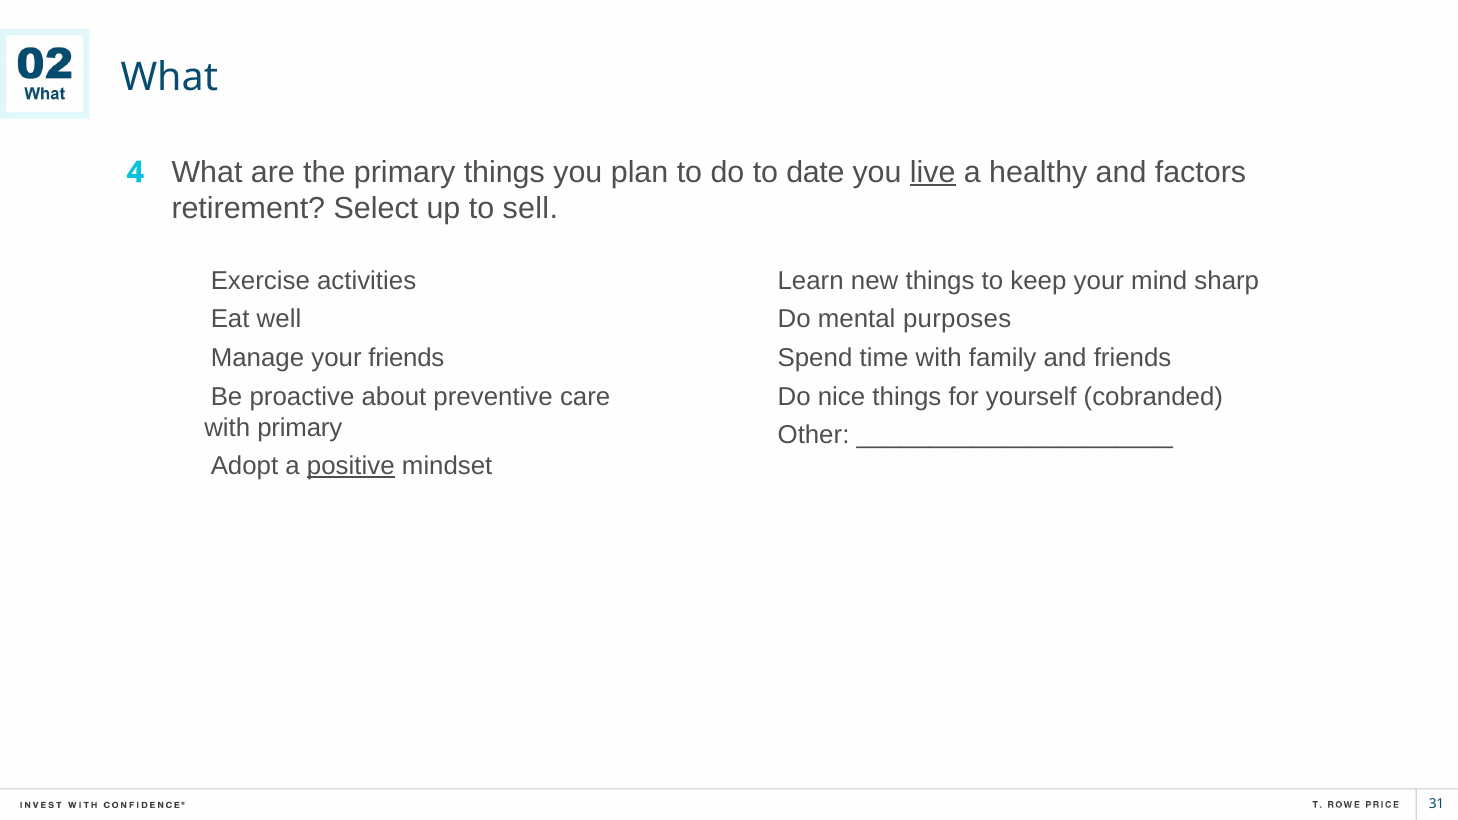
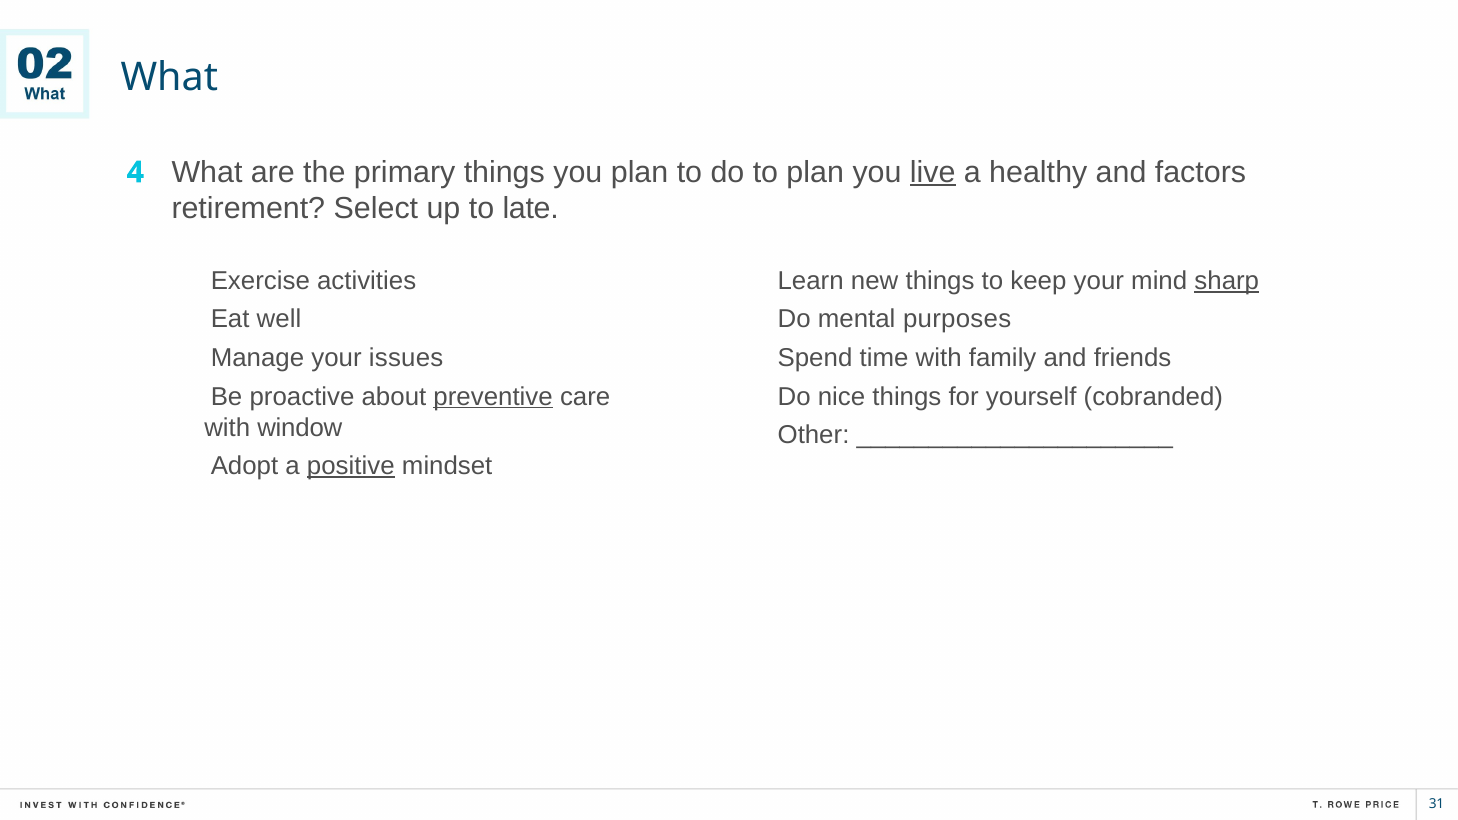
to date: date -> plan (815, 172)
sell: sell -> late (531, 209)
sharp underline: none -> present (1227, 281)
your friends: friends -> issues (406, 358)
preventive underline: none -> present (493, 397)
with primary: primary -> window (300, 428)
